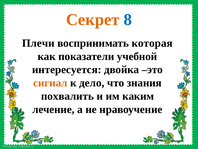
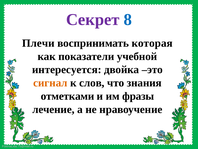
Секрет colour: orange -> purple (93, 19)
дело: дело -> слов (92, 83)
похвалить: похвалить -> отметками (68, 96)
каким: каким -> фразы (138, 96)
